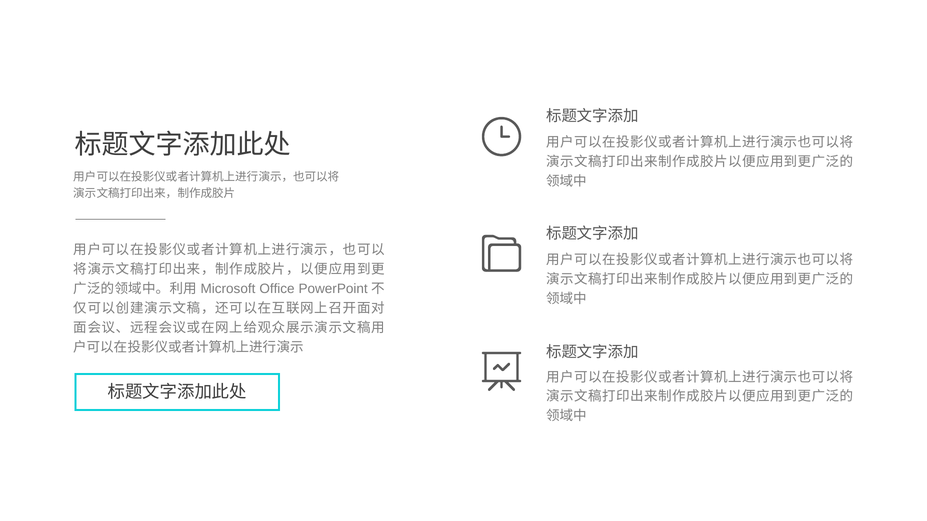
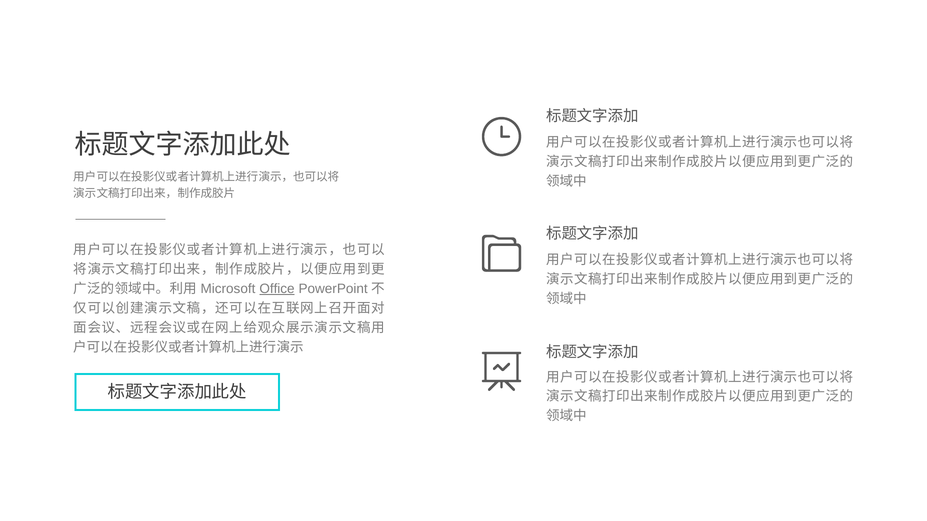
Office underline: none -> present (277, 289)
